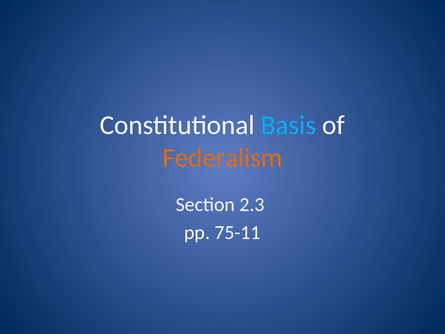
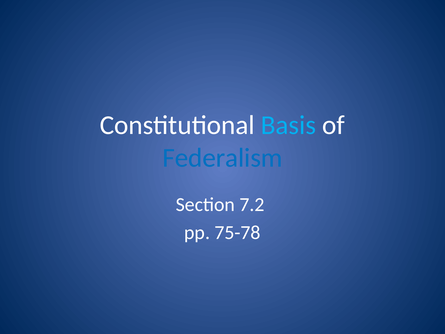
Federalism colour: orange -> blue (222, 158)
2.3: 2.3 -> 7.2 (252, 205)
75-11: 75-11 -> 75-78 (238, 232)
